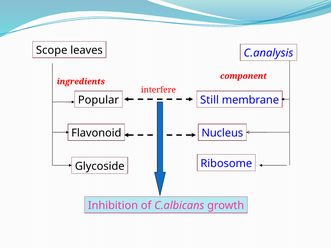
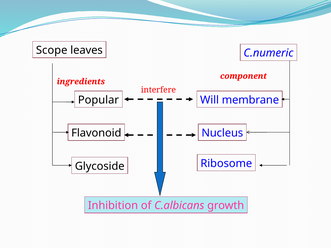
C.analysis: C.analysis -> C.numeric (269, 53)
Still: Still -> Will (210, 100)
